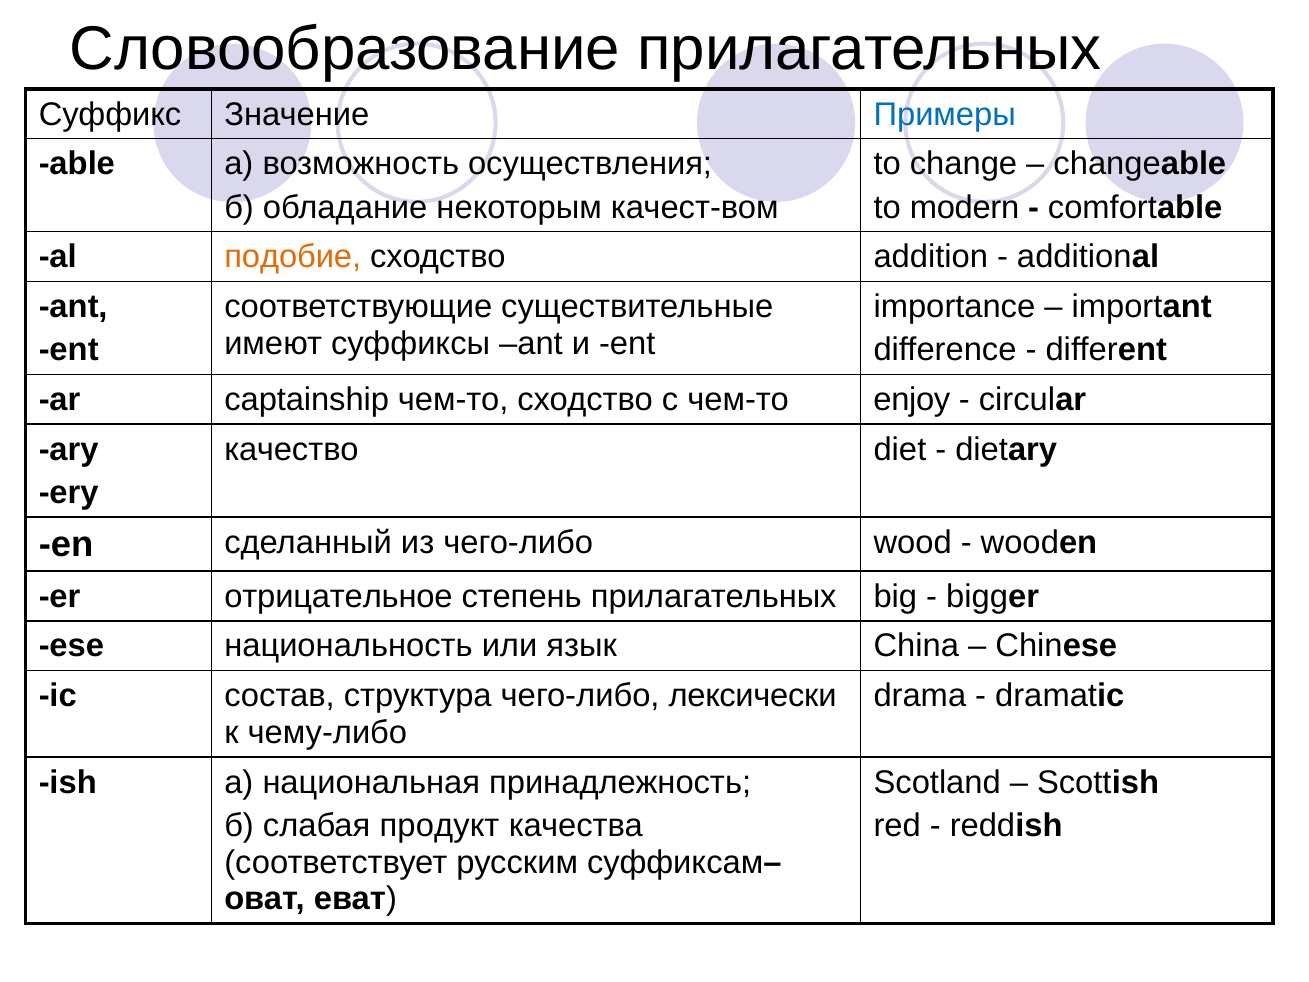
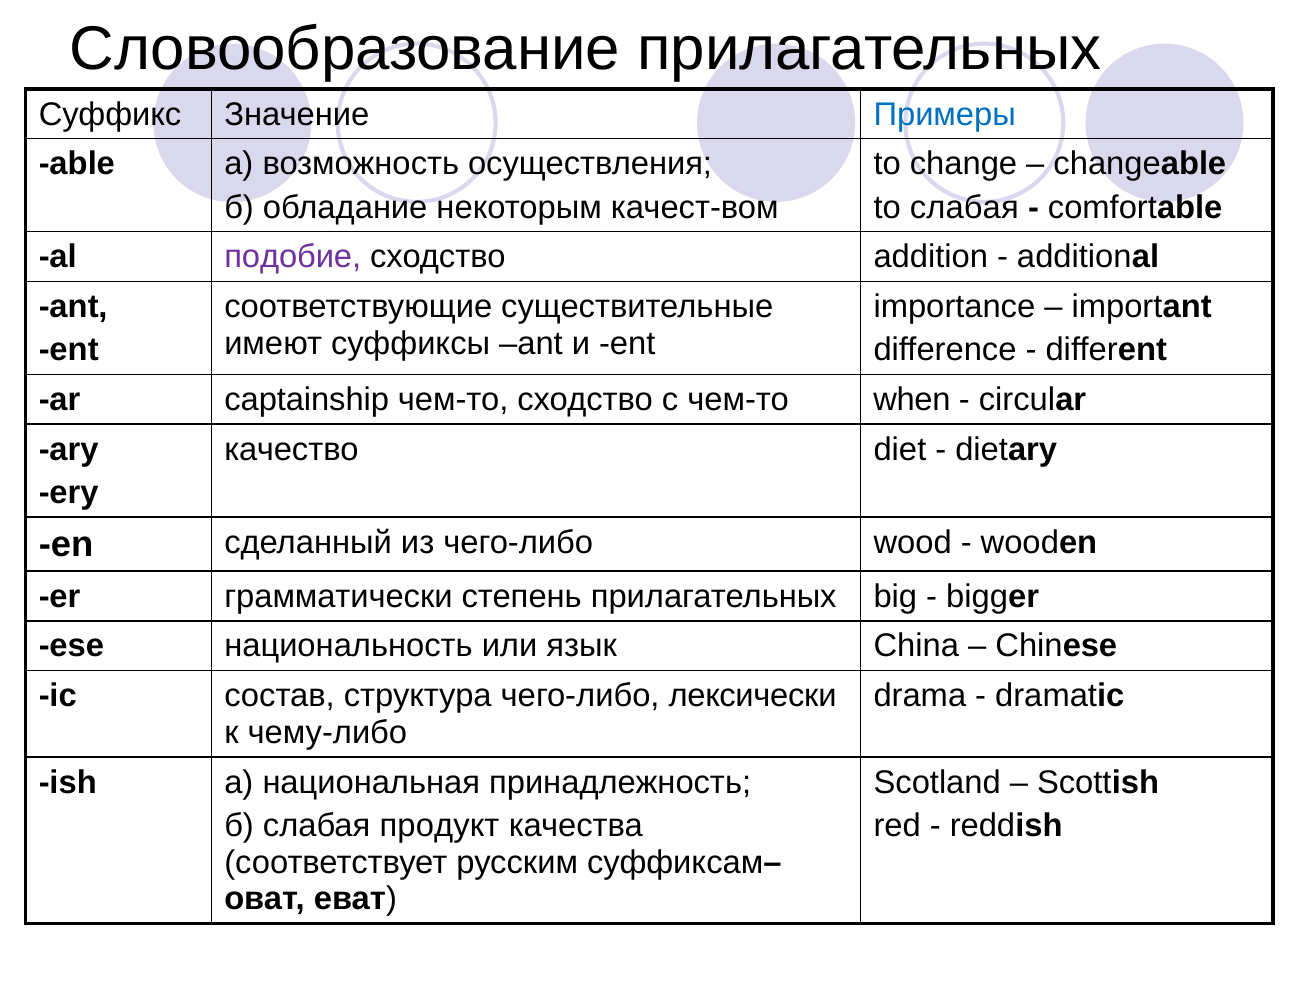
to modern: modern -> слабая (964, 207)
подобие colour: orange -> purple (293, 257)
enjoy: enjoy -> when (912, 400)
отрицательное: отрицательное -> грамматически (338, 596)
